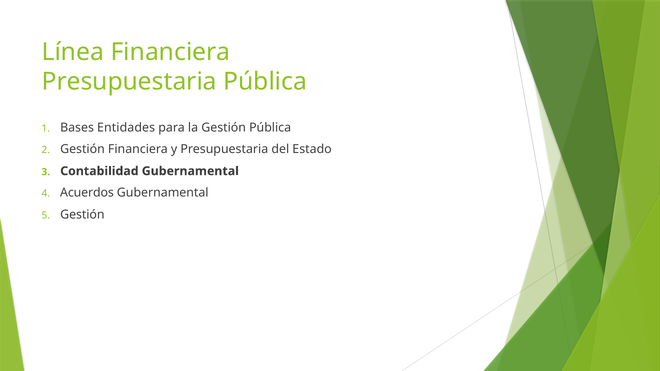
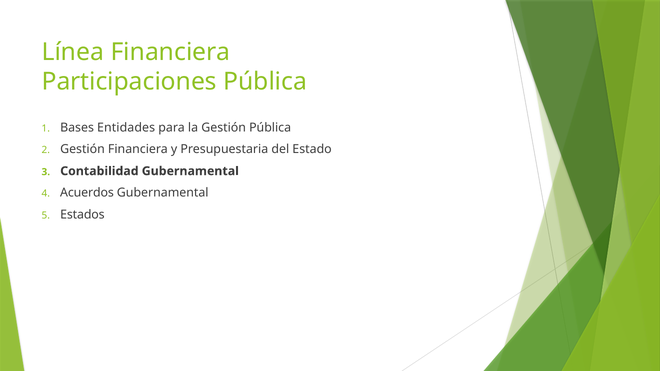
Presupuestaria: Presupuestaria -> Participaciones (129, 82)
Gestión: Gestión -> Estados (82, 215)
